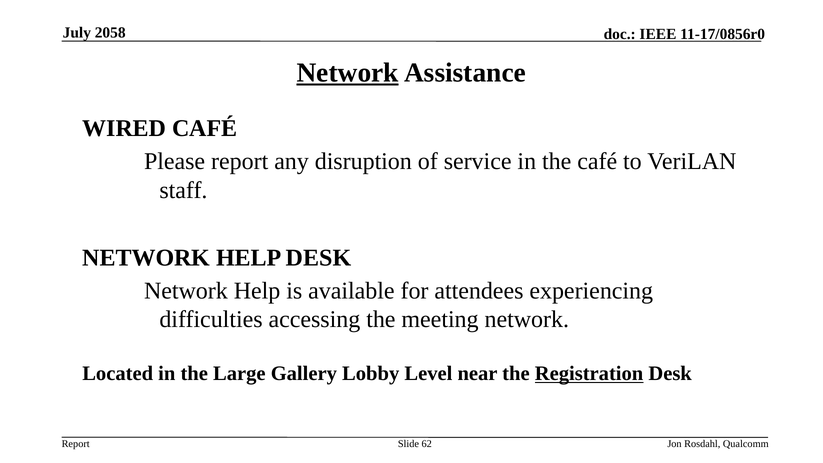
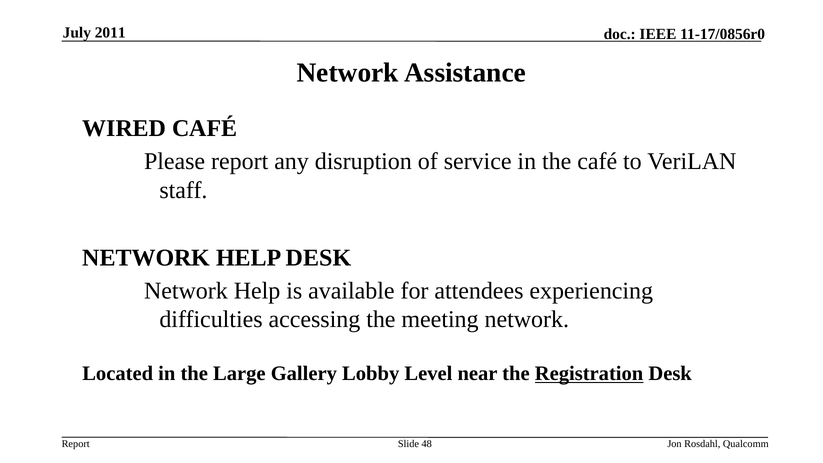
2058: 2058 -> 2011 (110, 33)
Network underline: present -> none (348, 73)
62: 62 -> 48 (427, 444)
